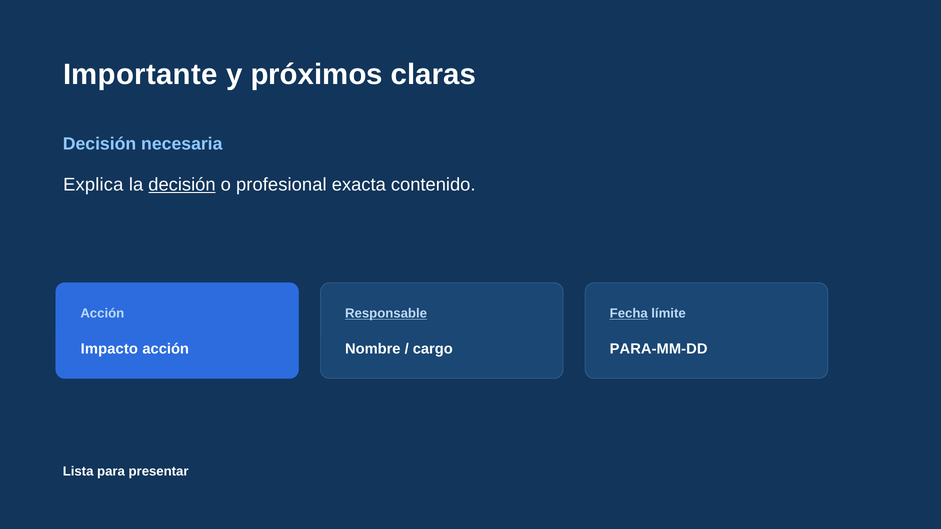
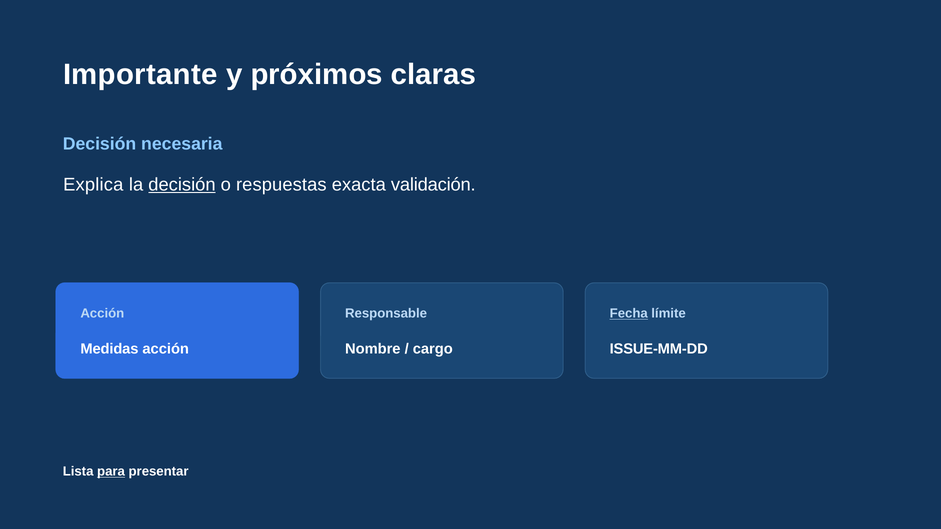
profesional: profesional -> respuestas (281, 185)
contenido: contenido -> validación (433, 185)
Responsable underline: present -> none (386, 314)
Impacto: Impacto -> Medidas (109, 349)
PARA-MM-DD: PARA-MM-DD -> ISSUE-MM-DD (659, 349)
para underline: none -> present (111, 472)
